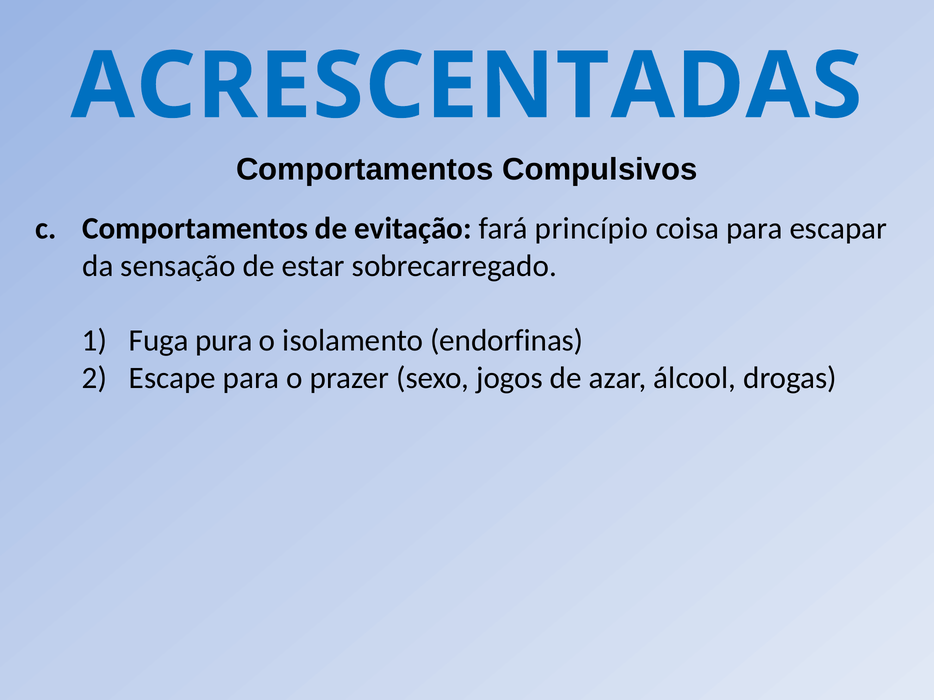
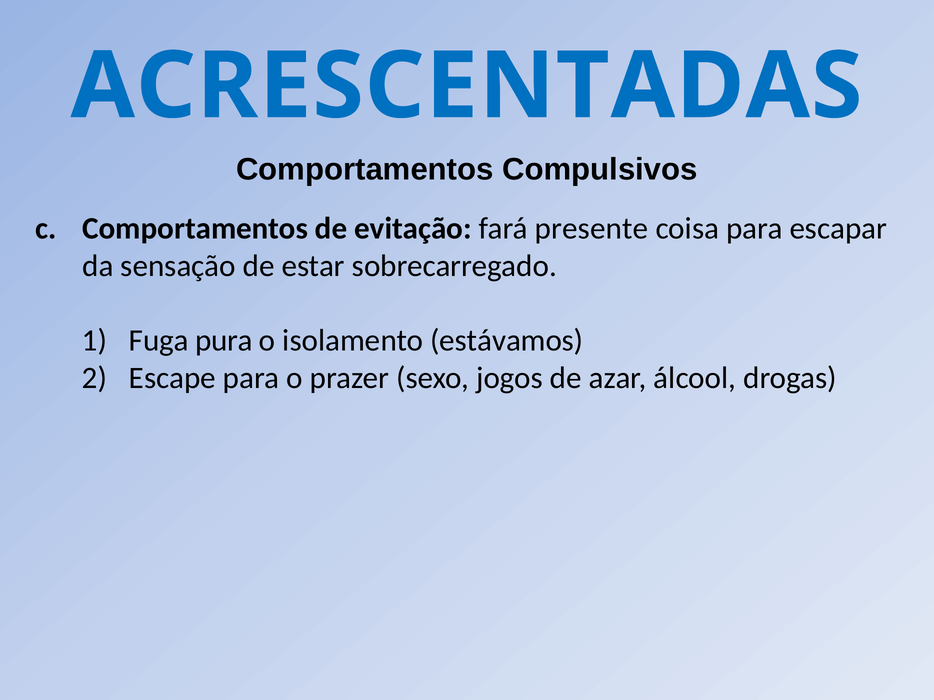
princípio: princípio -> presente (592, 229)
endorfinas: endorfinas -> estávamos (507, 341)
